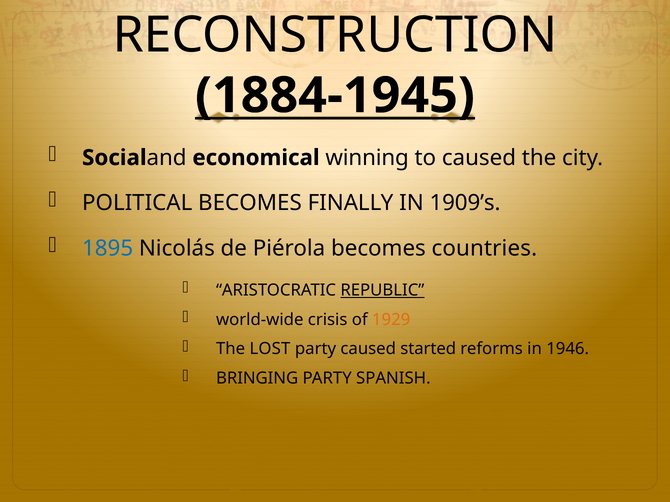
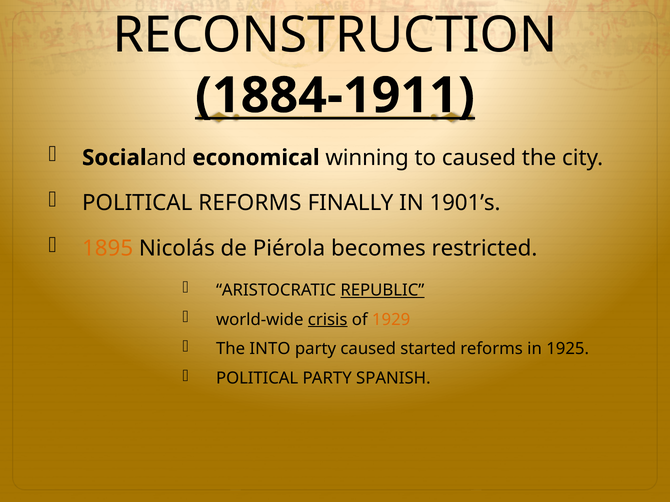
1884-1945: 1884-1945 -> 1884-1911 (335, 96)
POLITICAL BECOMES: BECOMES -> REFORMS (250, 203)
1909’s: 1909’s -> 1901’s (465, 203)
1895 colour: blue -> orange (108, 249)
countries: countries -> restricted (484, 249)
crisis underline: none -> present (328, 320)
LOST: LOST -> INTO (270, 349)
1946: 1946 -> 1925 (568, 349)
BRINGING: BRINGING -> POLITICAL (257, 379)
